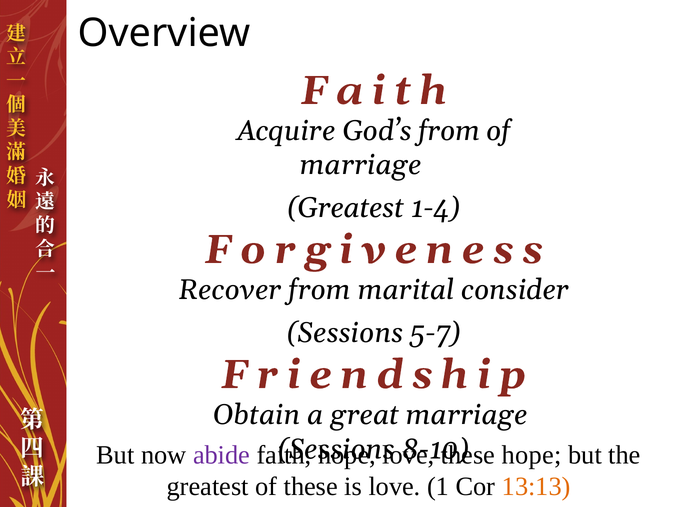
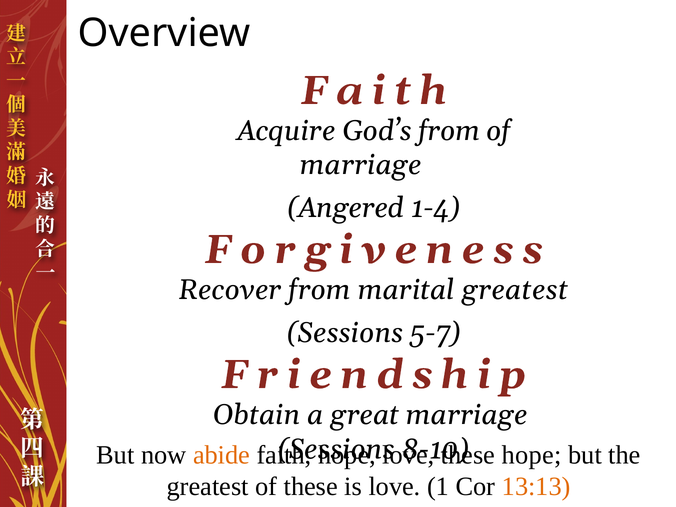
Greatest: Greatest -> Angered (346, 208)
marital consider: consider -> greatest (515, 290)
abide colour: purple -> orange (222, 455)
